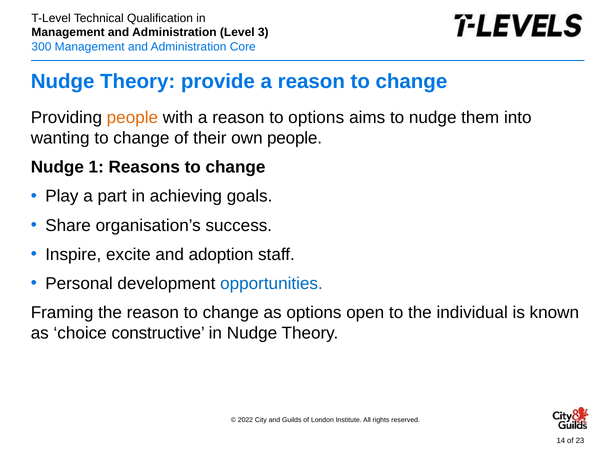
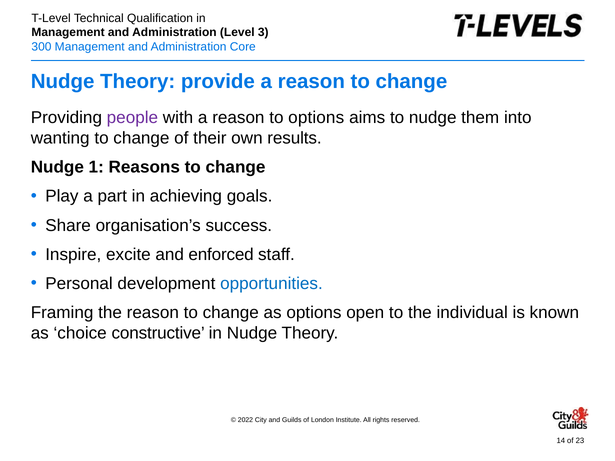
people colour: orange -> purple (132, 118)
own people: people -> results (295, 138)
adoption: adoption -> enforced (221, 255)
